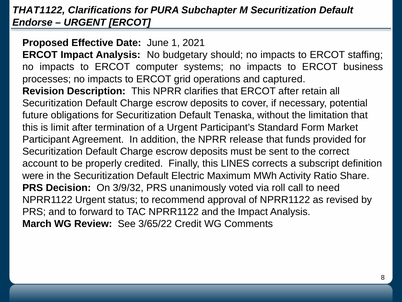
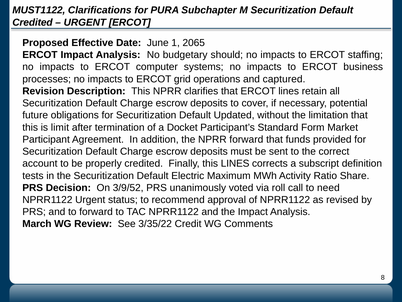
THAT1122: THAT1122 -> MUST1122 (39, 10)
Endorse: Endorse -> Credited (32, 22)
2021: 2021 -> 2065 (194, 43)
ERCOT after: after -> lines (289, 91)
Tenaska: Tenaska -> Updated (234, 115)
a Urgent: Urgent -> Docket (182, 127)
NPRR release: release -> forward (246, 139)
were: were -> tests (33, 175)
3/9/32: 3/9/32 -> 3/9/52 (128, 187)
3/65/22: 3/65/22 -> 3/35/22 (155, 224)
